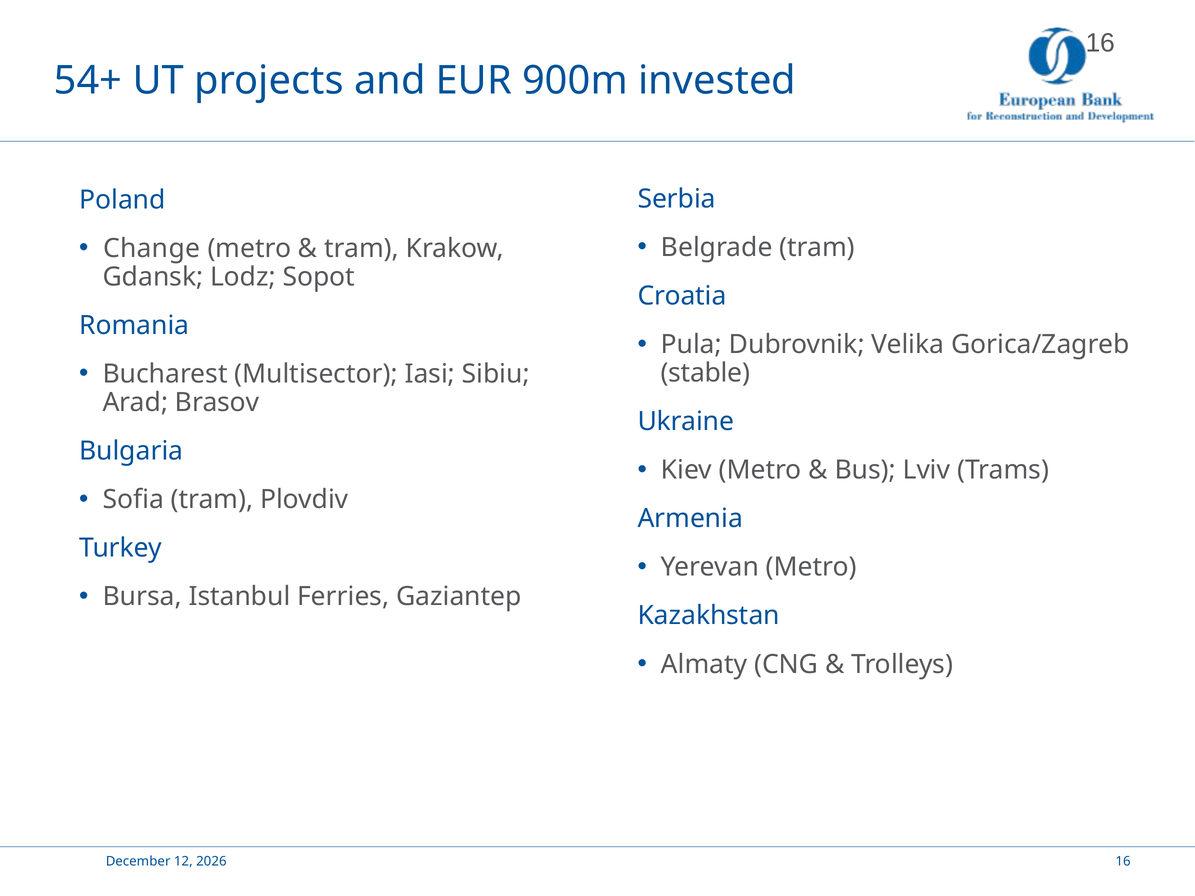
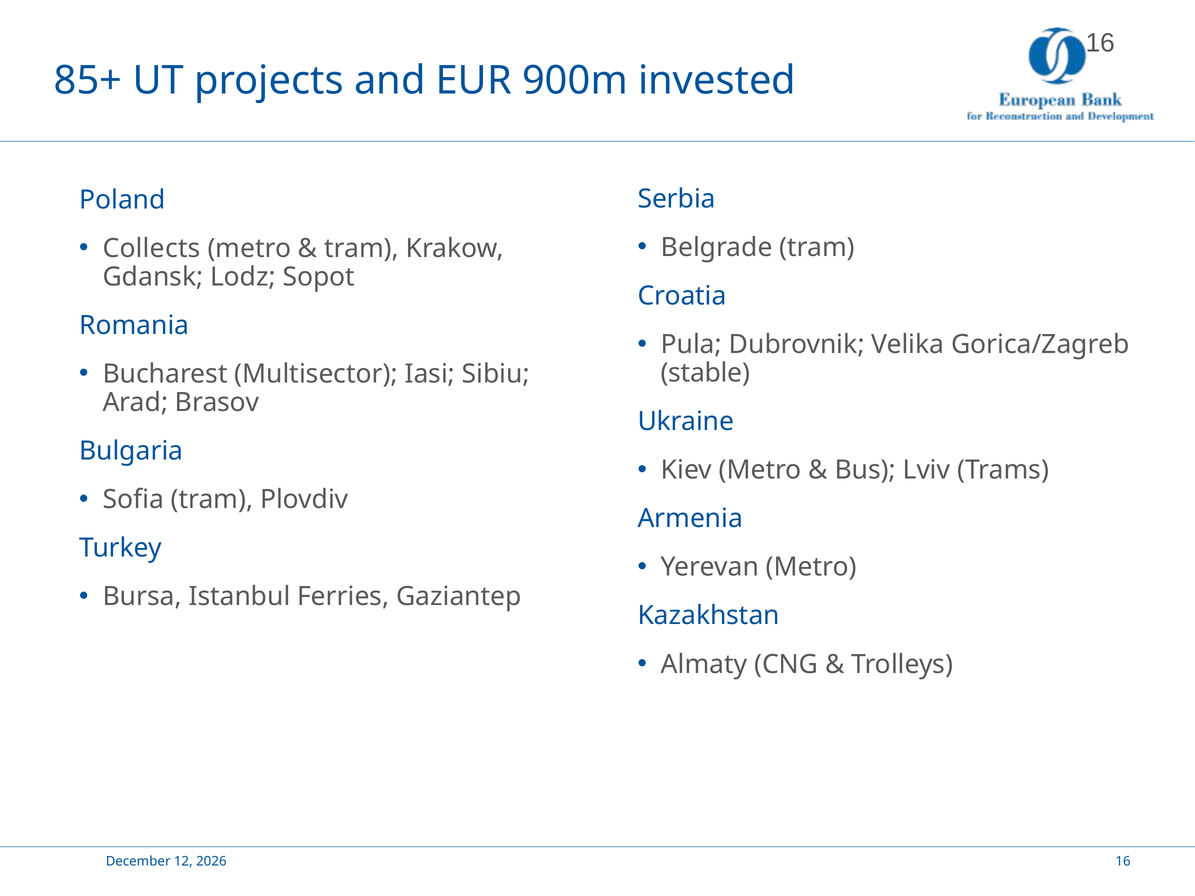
54+: 54+ -> 85+ (88, 80)
Change: Change -> Collects (152, 248)
